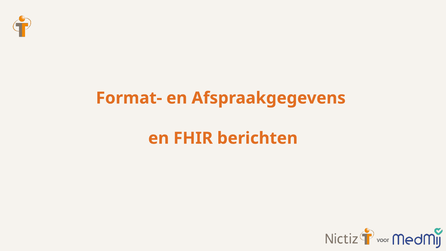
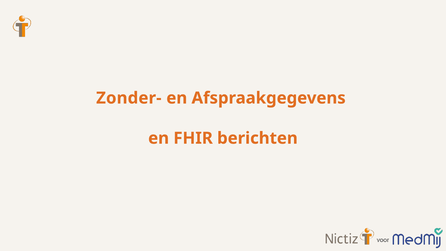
Format-: Format- -> Zonder- (129, 98)
